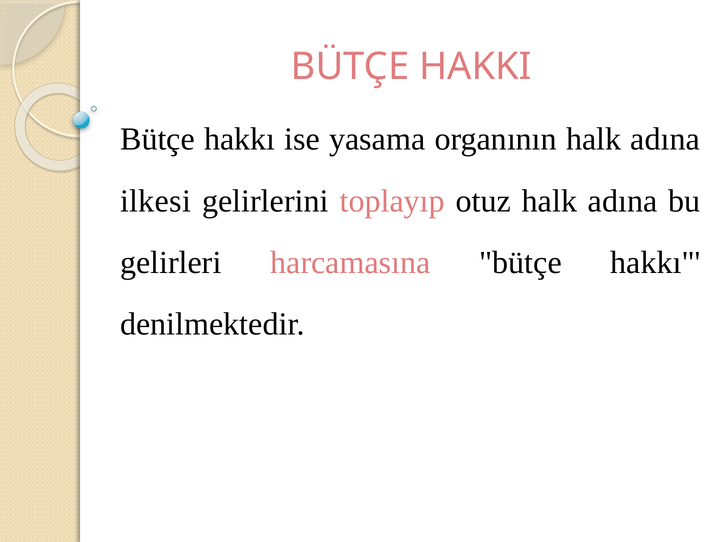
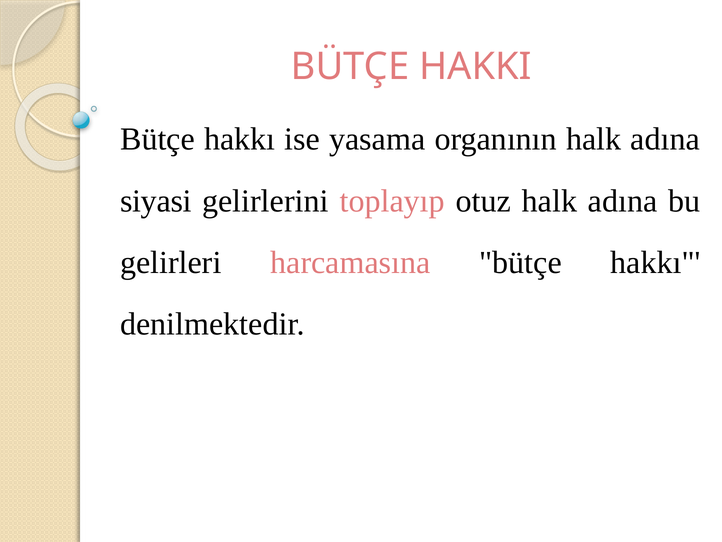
ilkesi: ilkesi -> siyasi (156, 201)
